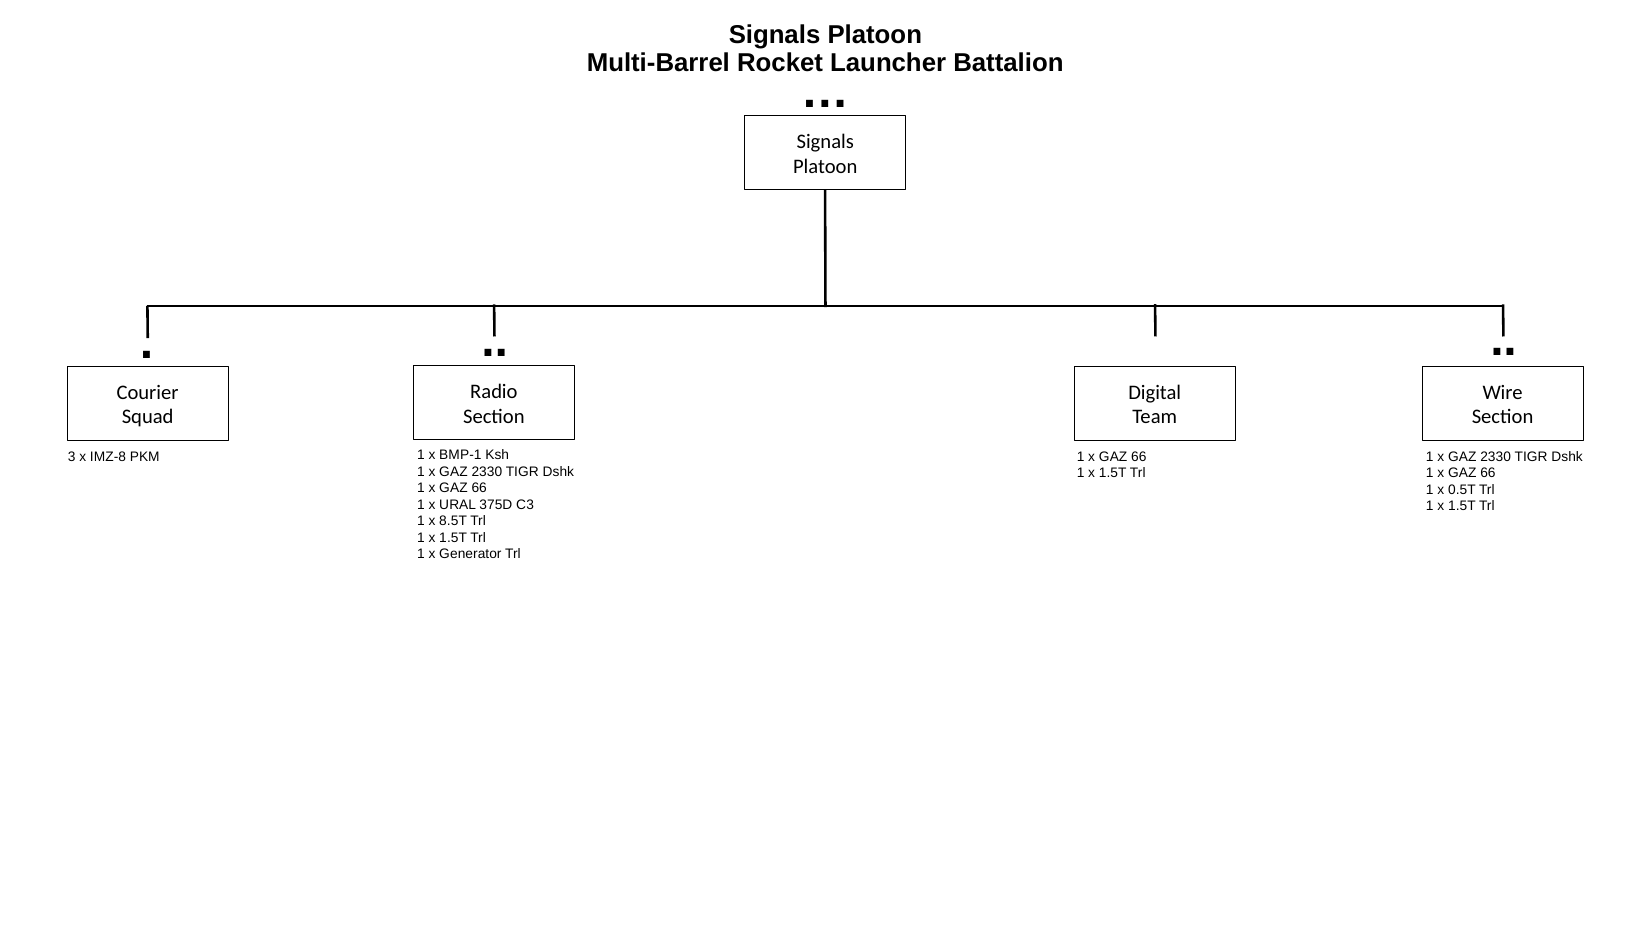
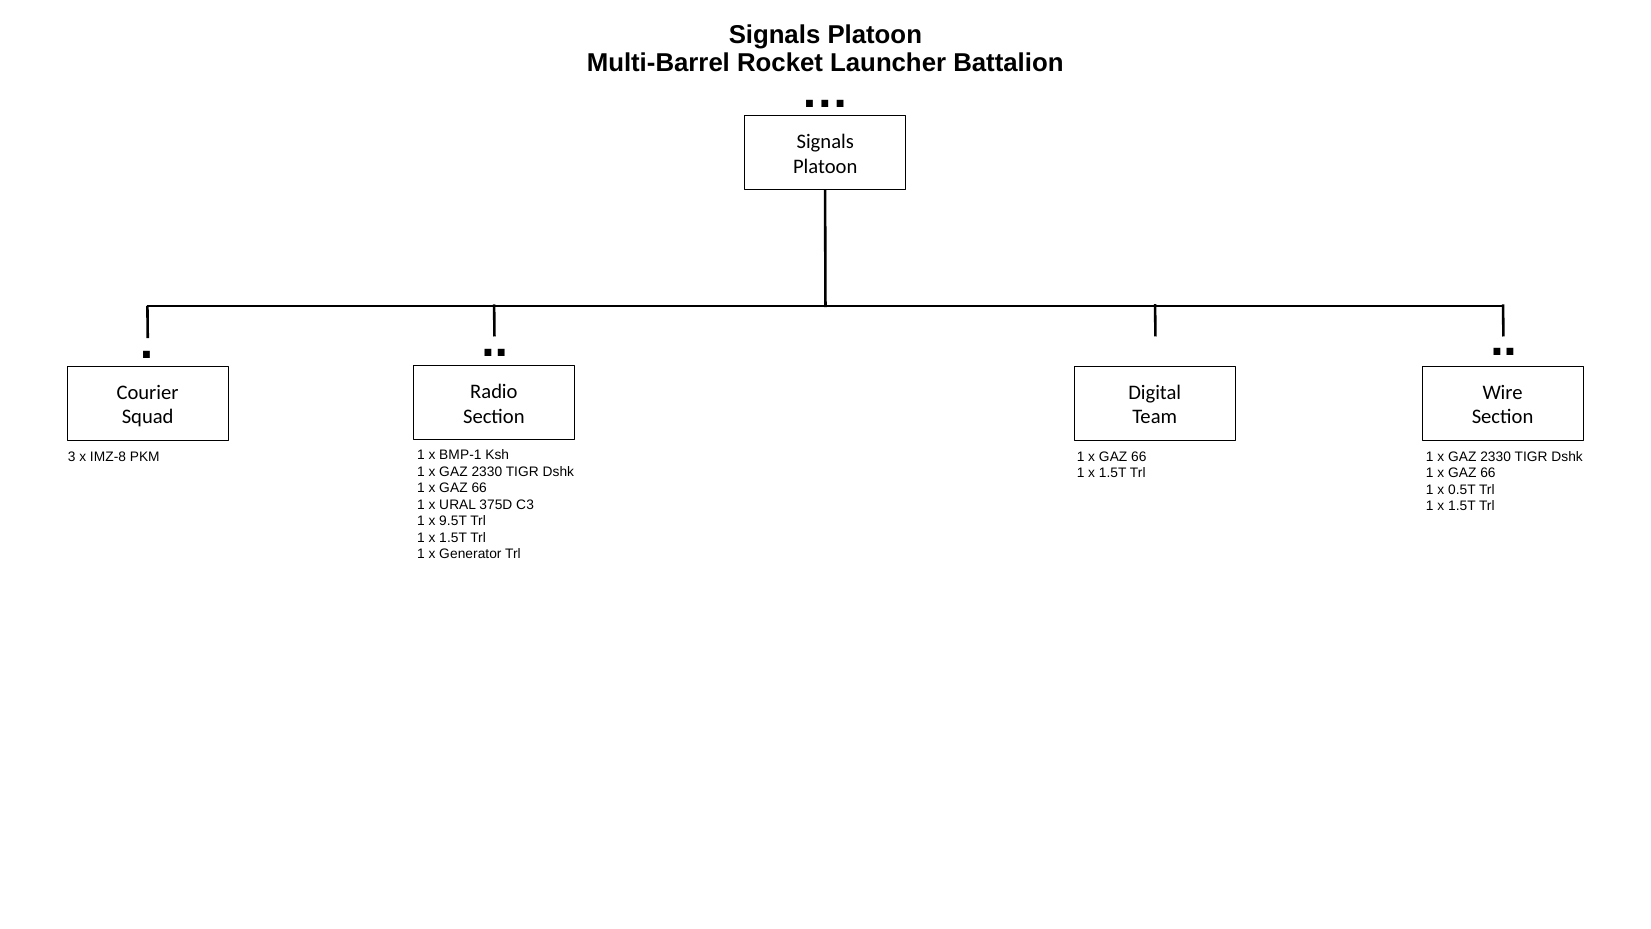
8.5T: 8.5T -> 9.5T (453, 521)
